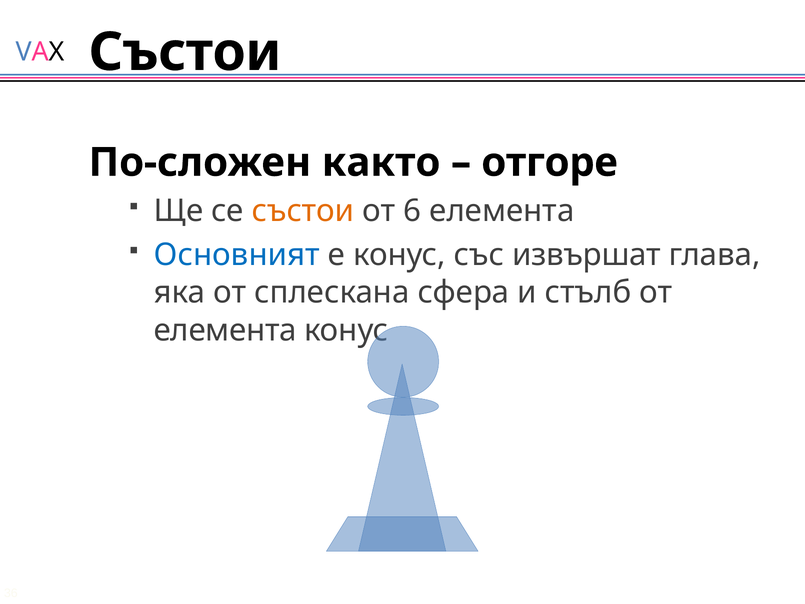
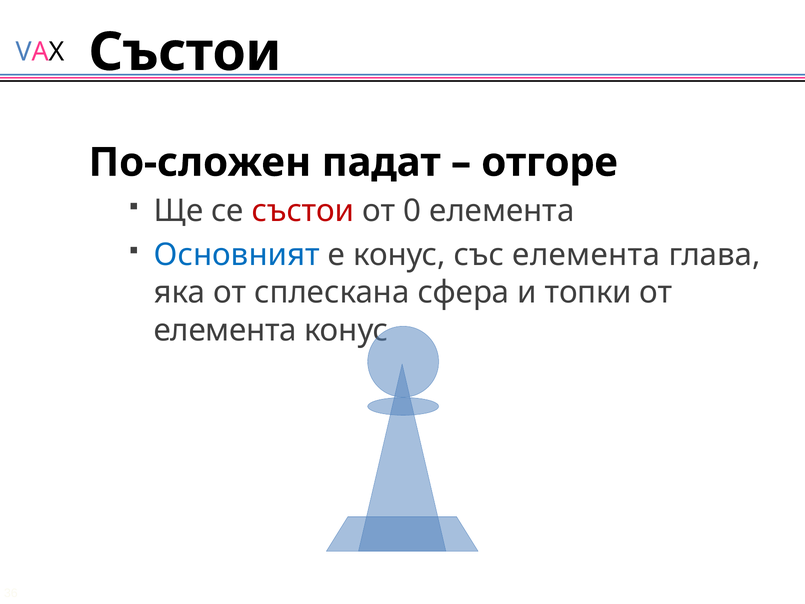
както: както -> падат (381, 162)
състои colour: orange -> red (303, 211)
6: 6 -> 0 (412, 211)
със извършат: извършат -> елемента (586, 255)
стълб: стълб -> топки (588, 293)
